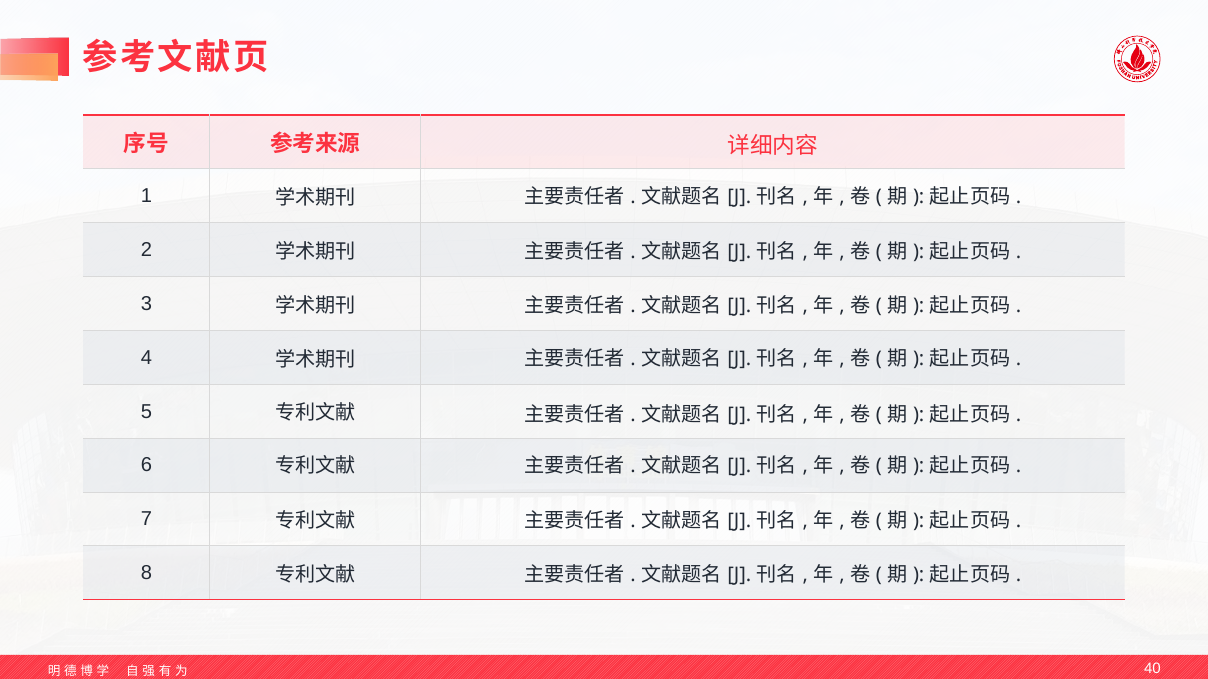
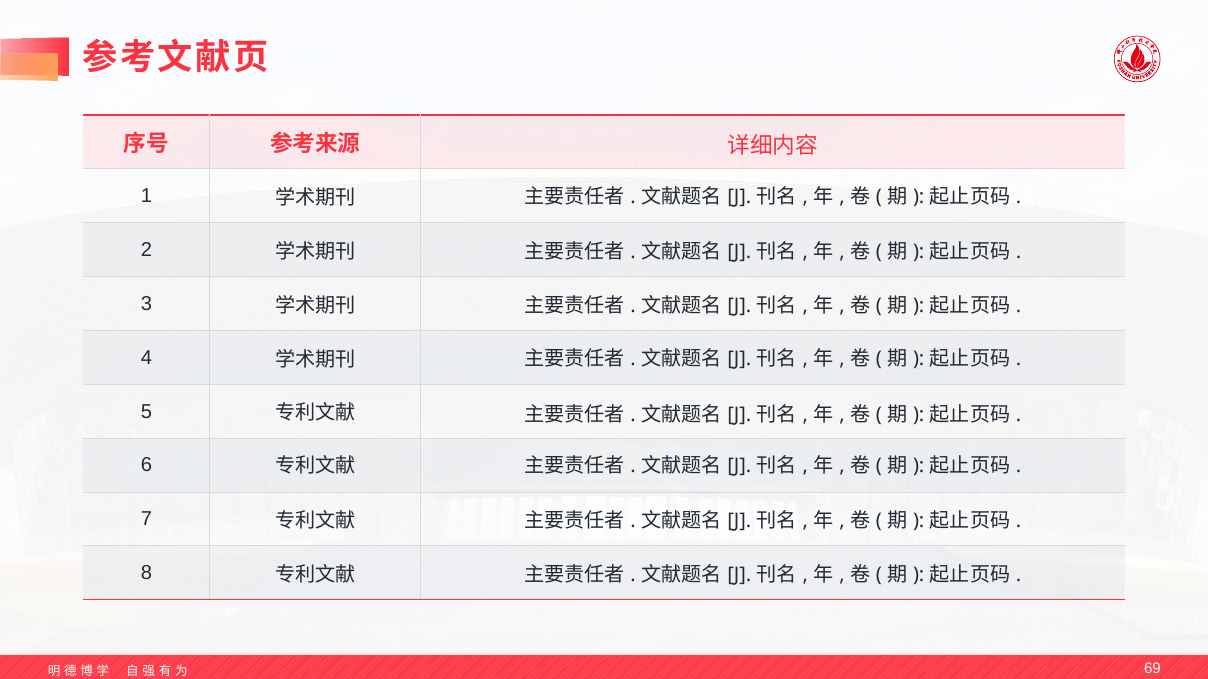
40: 40 -> 69 (1152, 669)
